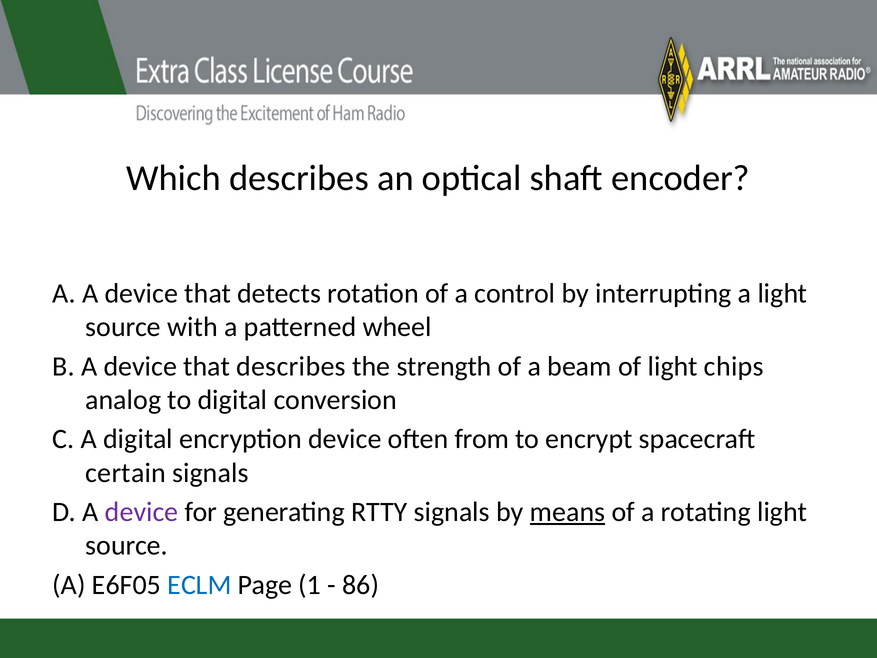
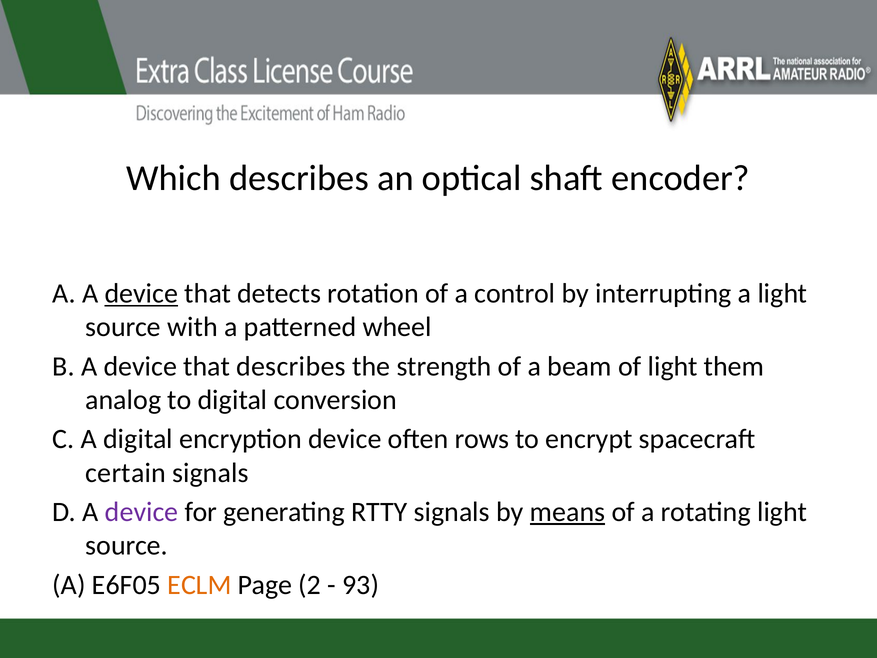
device underline: none -> present (141, 293)
chips: chips -> them (734, 366)
from: from -> rows (482, 439)
ECLM colour: blue -> orange (199, 585)
1: 1 -> 2 (310, 585)
86: 86 -> 93 (361, 585)
